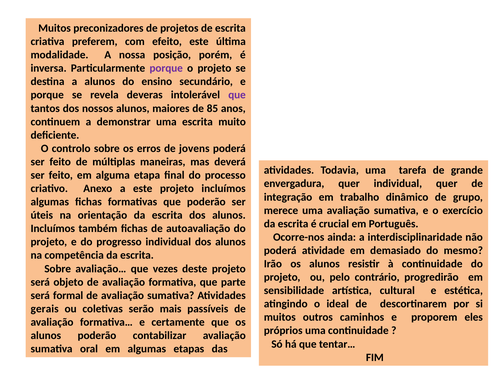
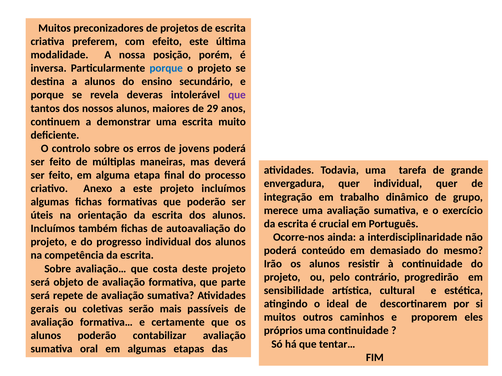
porque colour: purple -> blue (166, 68)
85: 85 -> 29 (212, 108)
atividade: atividade -> conteúdo (323, 251)
vezes: vezes -> costa (165, 269)
formal: formal -> repete (68, 296)
